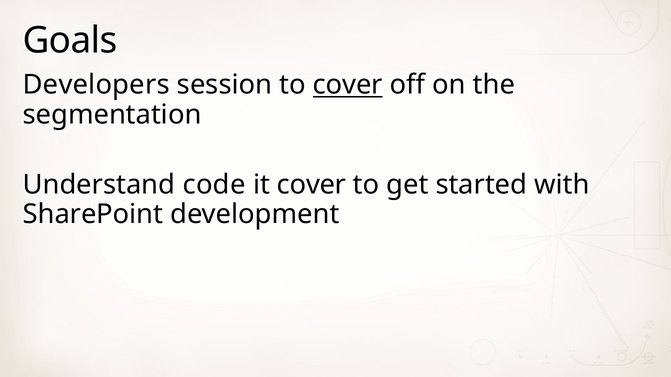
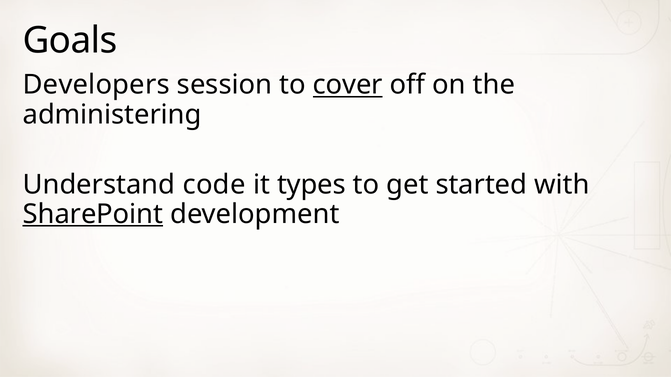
segmentation: segmentation -> administering (112, 115)
it cover: cover -> types (311, 185)
SharePoint underline: none -> present (93, 214)
